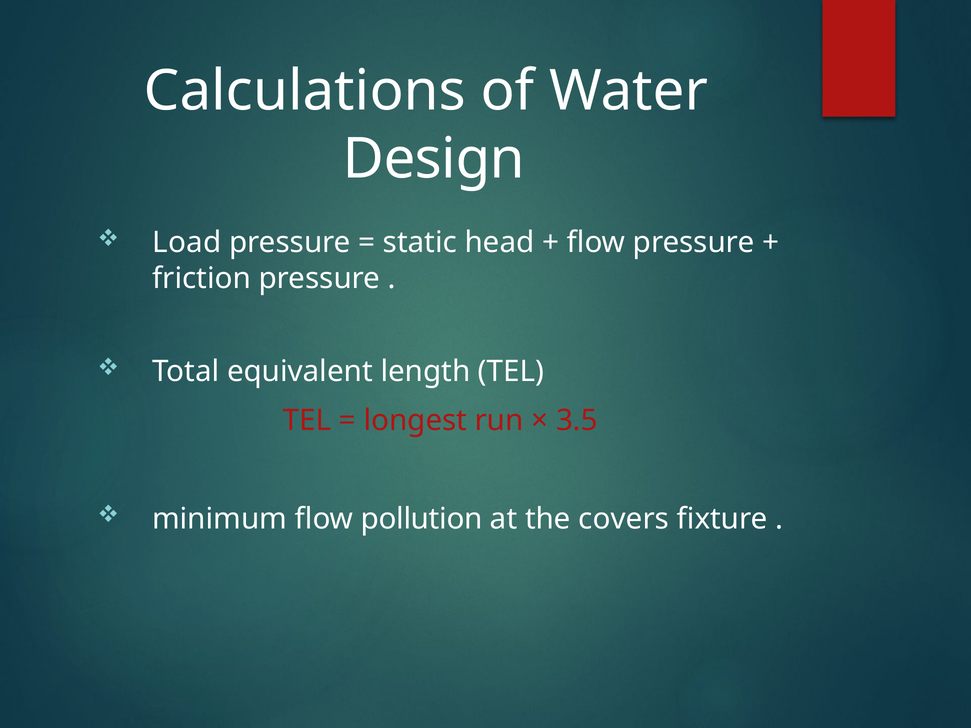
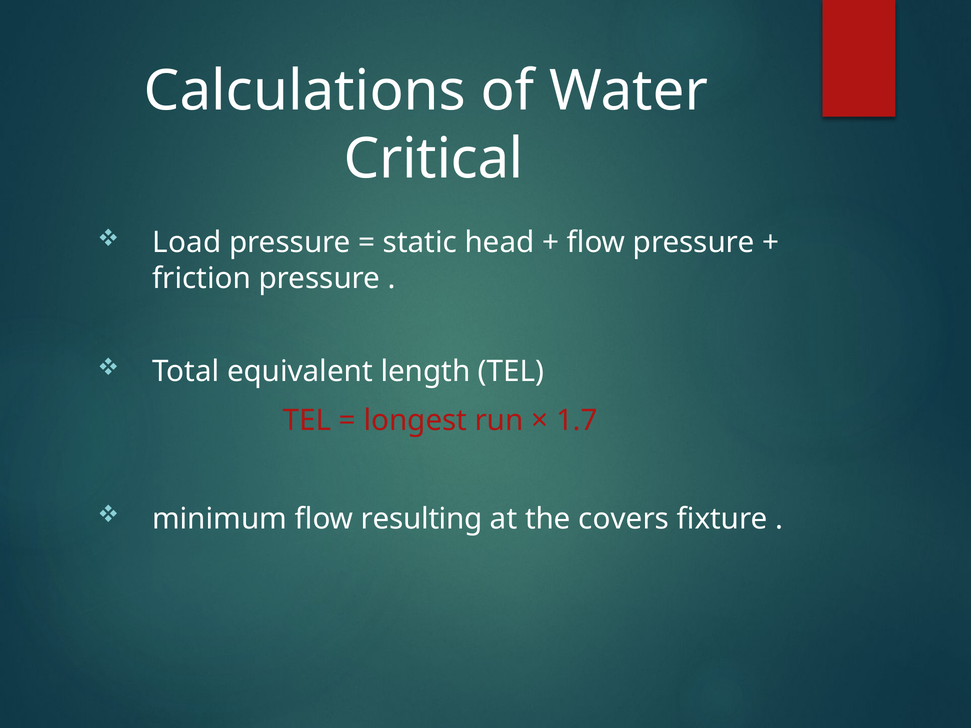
Design: Design -> Critical (434, 159)
3.5: 3.5 -> 1.7 (577, 421)
pollution: pollution -> resulting (422, 519)
